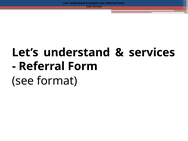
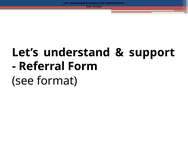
services: services -> support (152, 52)
